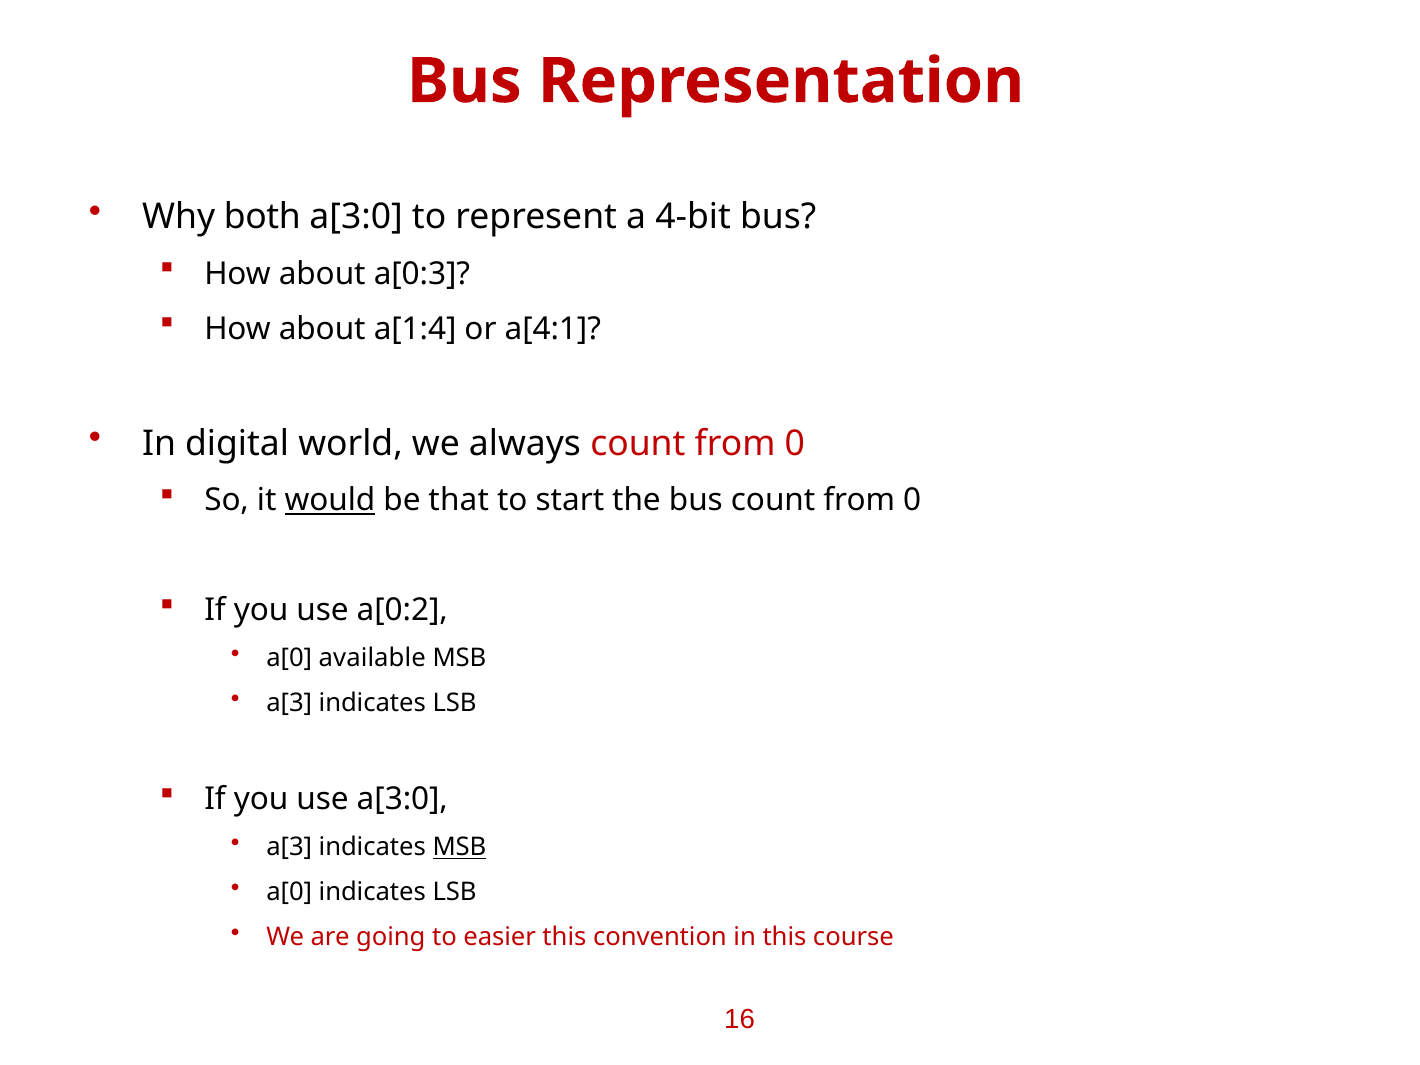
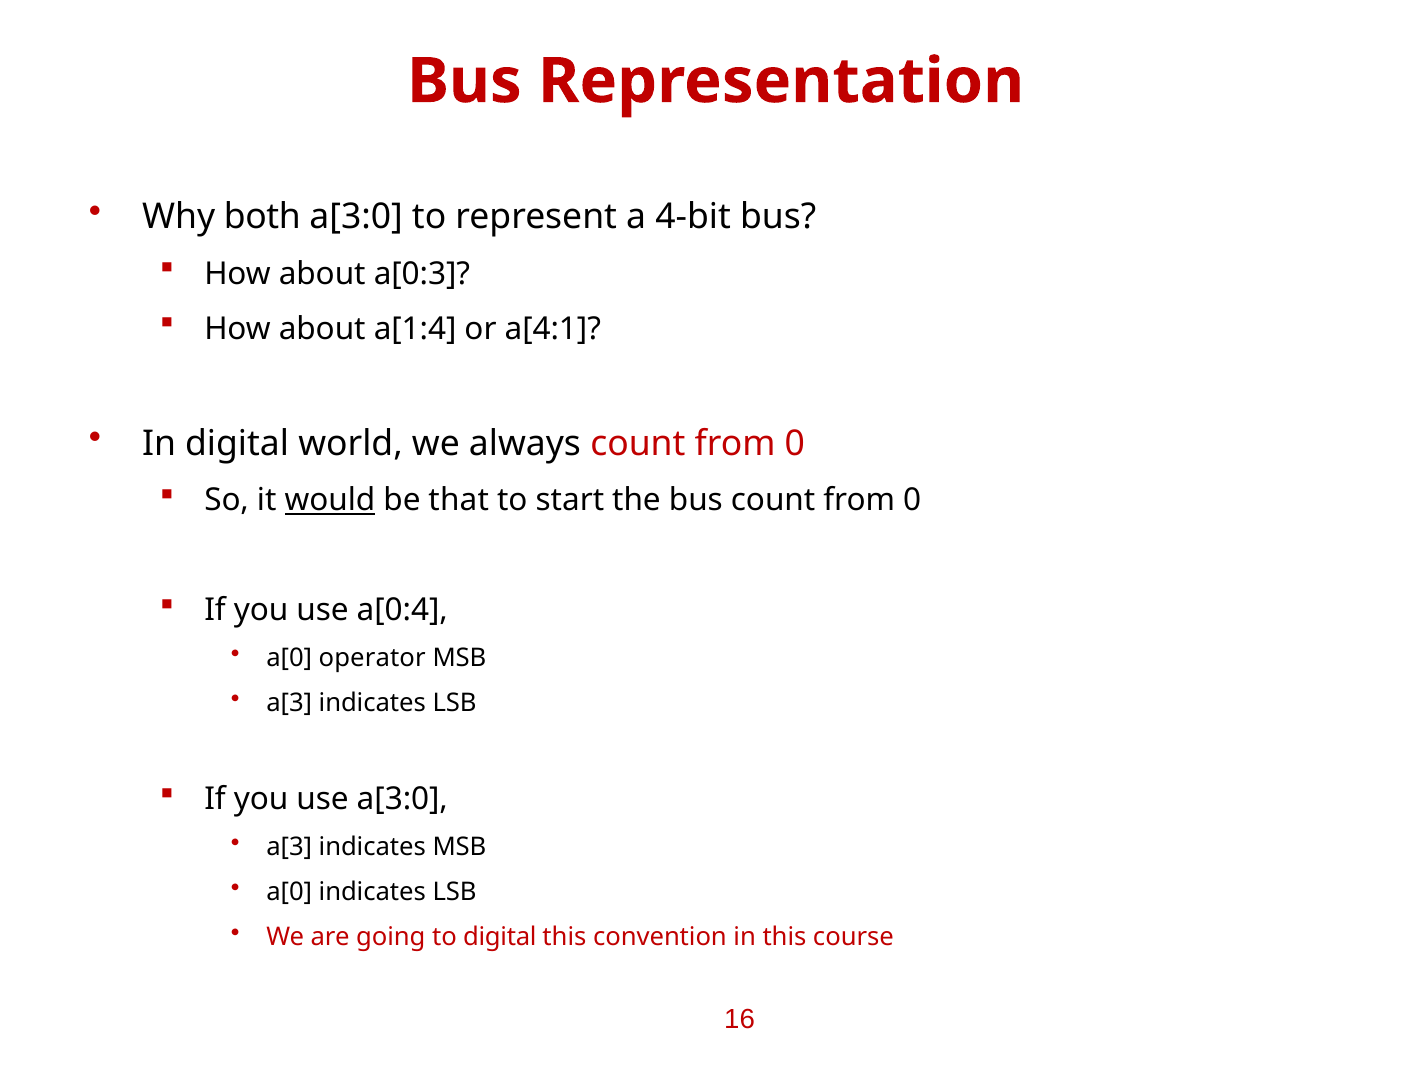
a[0:2: a[0:2 -> a[0:4 (402, 610)
available: available -> operator (372, 658)
MSB underline: present -> none (459, 848)
to easier: easier -> digital (500, 937)
